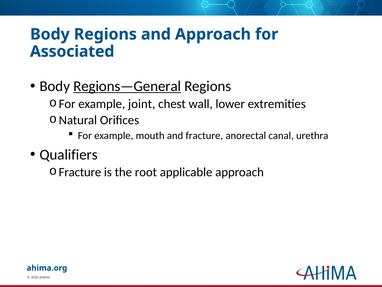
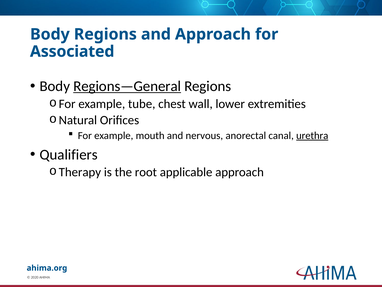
joint: joint -> tube (142, 104)
and fracture: fracture -> nervous (204, 135)
urethra underline: none -> present (312, 135)
Fracture: Fracture -> Therapy (80, 172)
